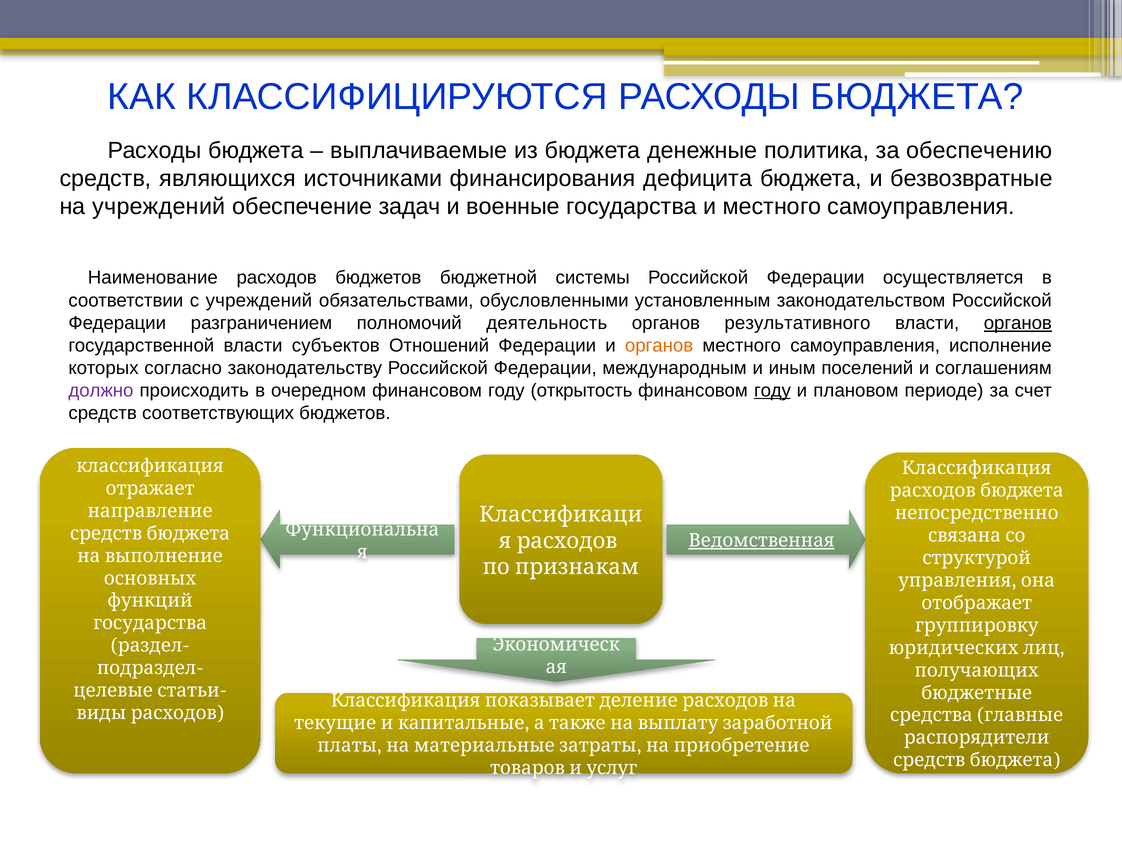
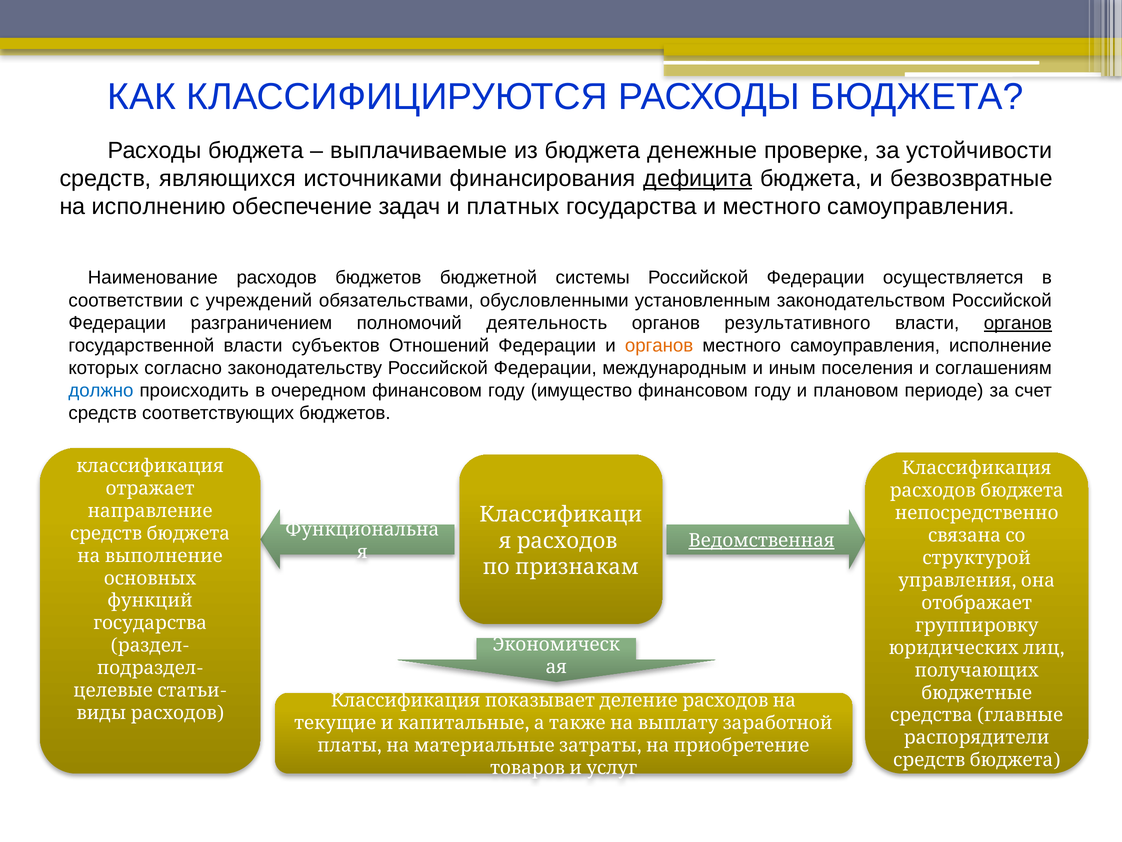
политика: политика -> проверке (817, 150)
обеспечению: обеспечению -> устойчивости (979, 150)
дефицита underline: none -> present (698, 178)
на учреждений: учреждений -> исполнению (159, 206)
военные: военные -> платных (513, 206)
поселений: поселений -> поселения (867, 368)
должно colour: purple -> blue (101, 390)
открытость: открытость -> имущество (582, 390)
году underline: present -> none (772, 390)
